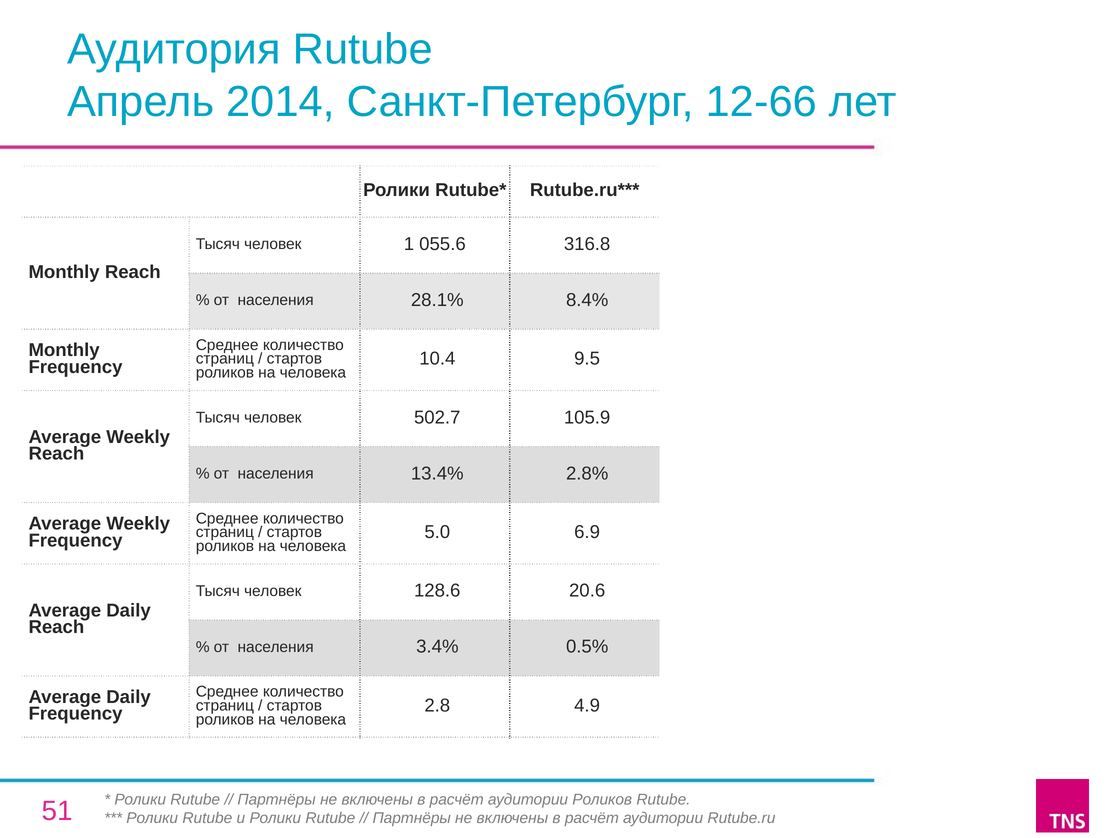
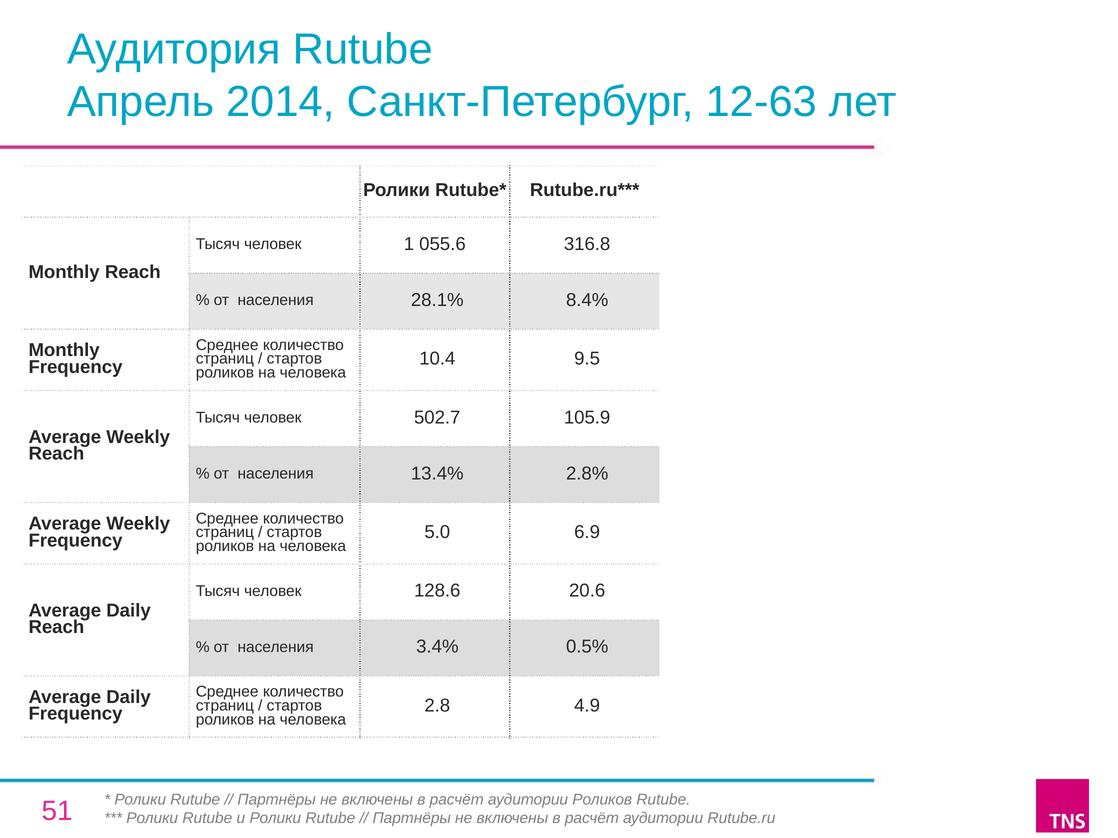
12-66: 12-66 -> 12-63 (761, 102)
